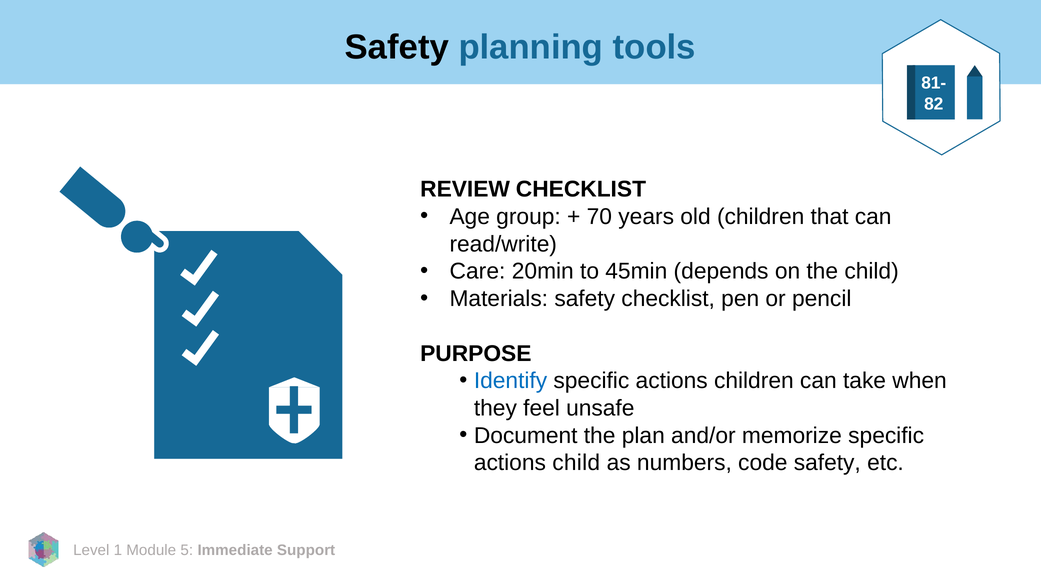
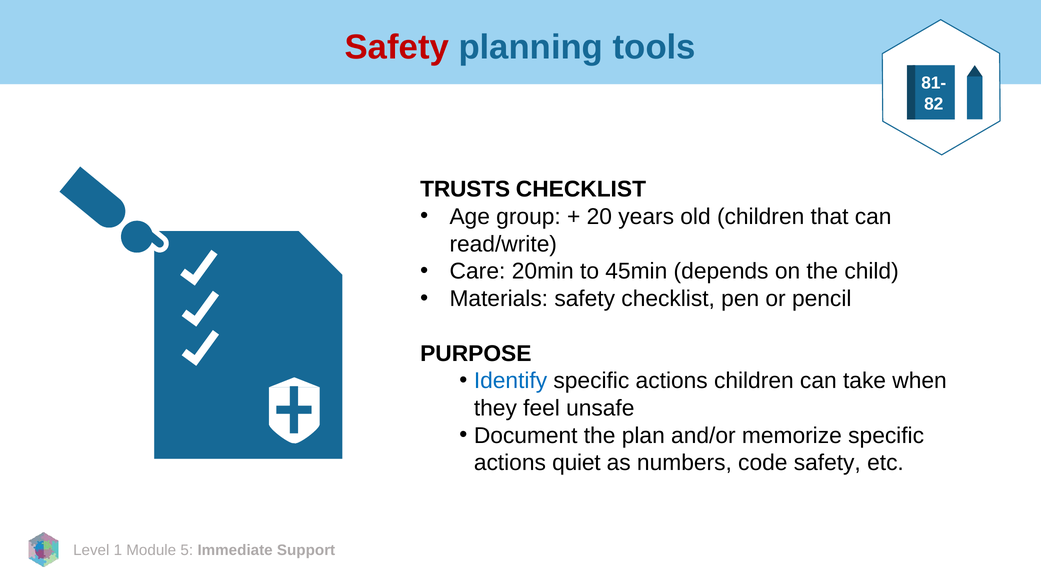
Safety colour: black -> red (397, 47)
REVIEW: REVIEW -> TRUSTS (465, 189)
70: 70 -> 20 (599, 217)
actions child: child -> quiet (576, 463)
